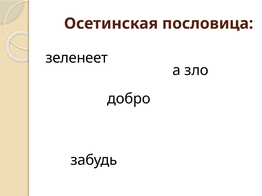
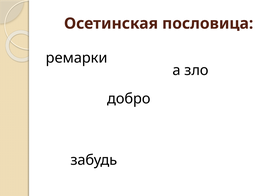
зеленеет: зеленеет -> ремарки (77, 58)
